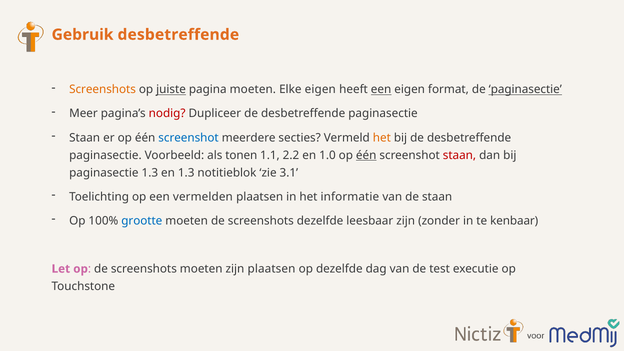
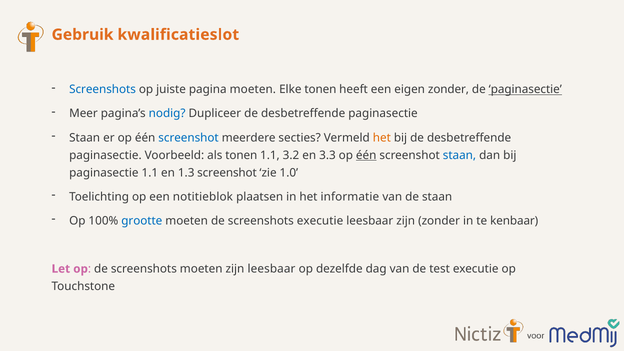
Gebruik desbetreffende: desbetreffende -> kwalificatieslot (178, 35)
Screenshots colour: orange -> blue (103, 90)
juiste underline: present -> none (171, 90)
Elke eigen: eigen -> tonen (320, 90)
een underline: present -> none (381, 90)
eigen format: format -> zonder (448, 90)
nodig colour: red -> blue (167, 114)
2.2: 2.2 -> 3.2 (291, 155)
1.0: 1.0 -> 3.3 (327, 155)
staan colour: red -> blue (459, 155)
paginasectie 1.3: 1.3 -> 1.1 (150, 173)
1.3 notitieblok: notitieblok -> screenshot (227, 173)
3.1: 3.1 -> 1.0 (289, 173)
vermelden: vermelden -> notitieblok (203, 197)
screenshots dezelfde: dezelfde -> executie (320, 221)
zijn plaatsen: plaatsen -> leesbaar (271, 269)
